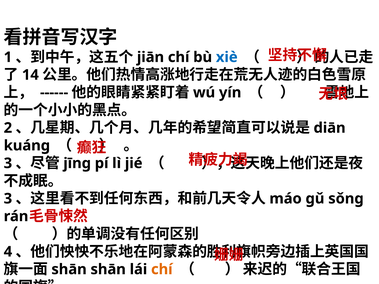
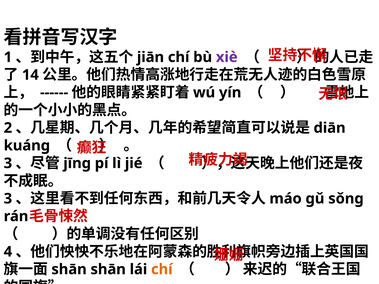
xiè colour: blue -> purple (227, 57)
